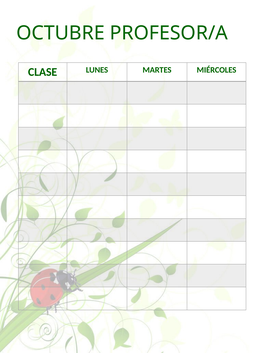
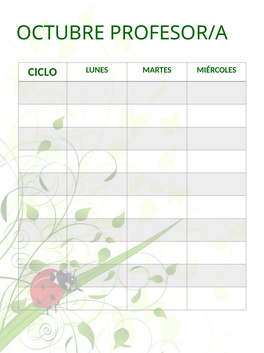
CLASE: CLASE -> CICLO (43, 72)
